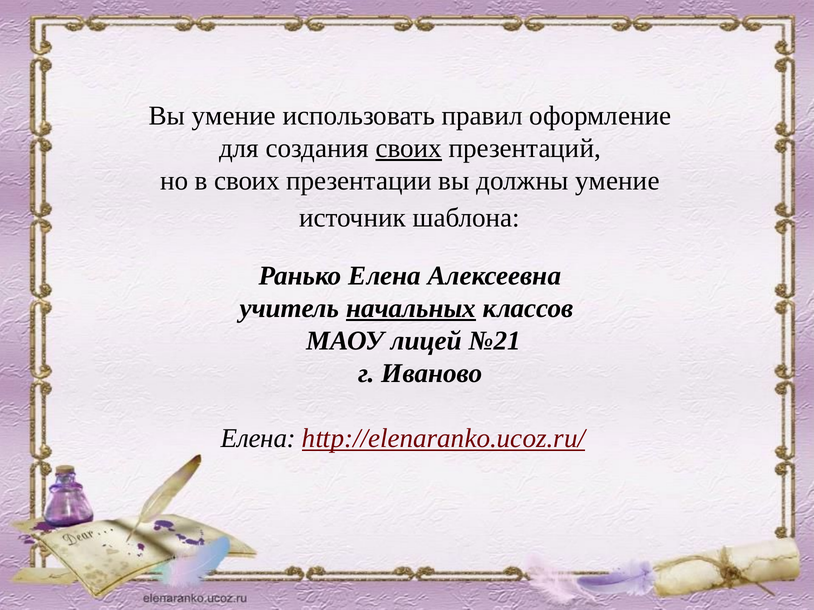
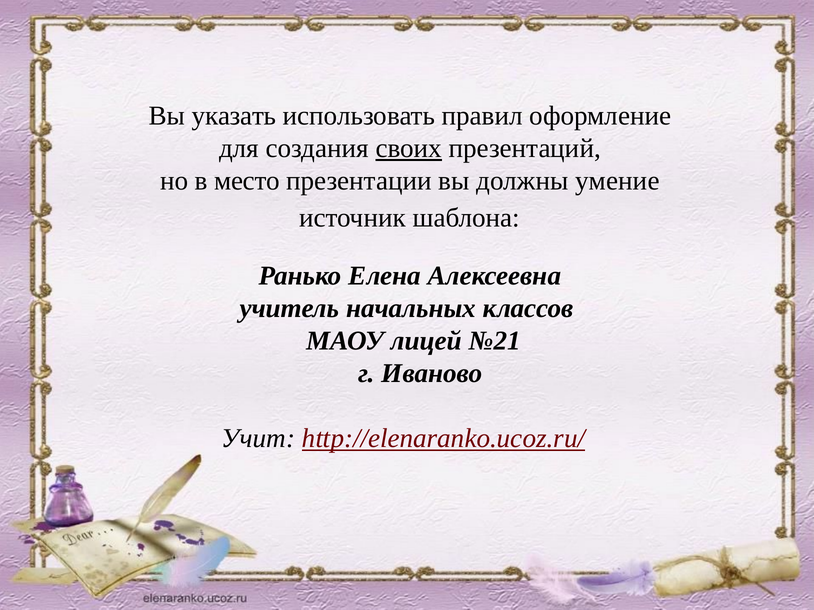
Вы умение: умение -> указать (234, 116)
в своих: своих -> место (247, 181)
начальных underline: present -> none (411, 309)
Елена: Елена -> Учит (258, 439)
